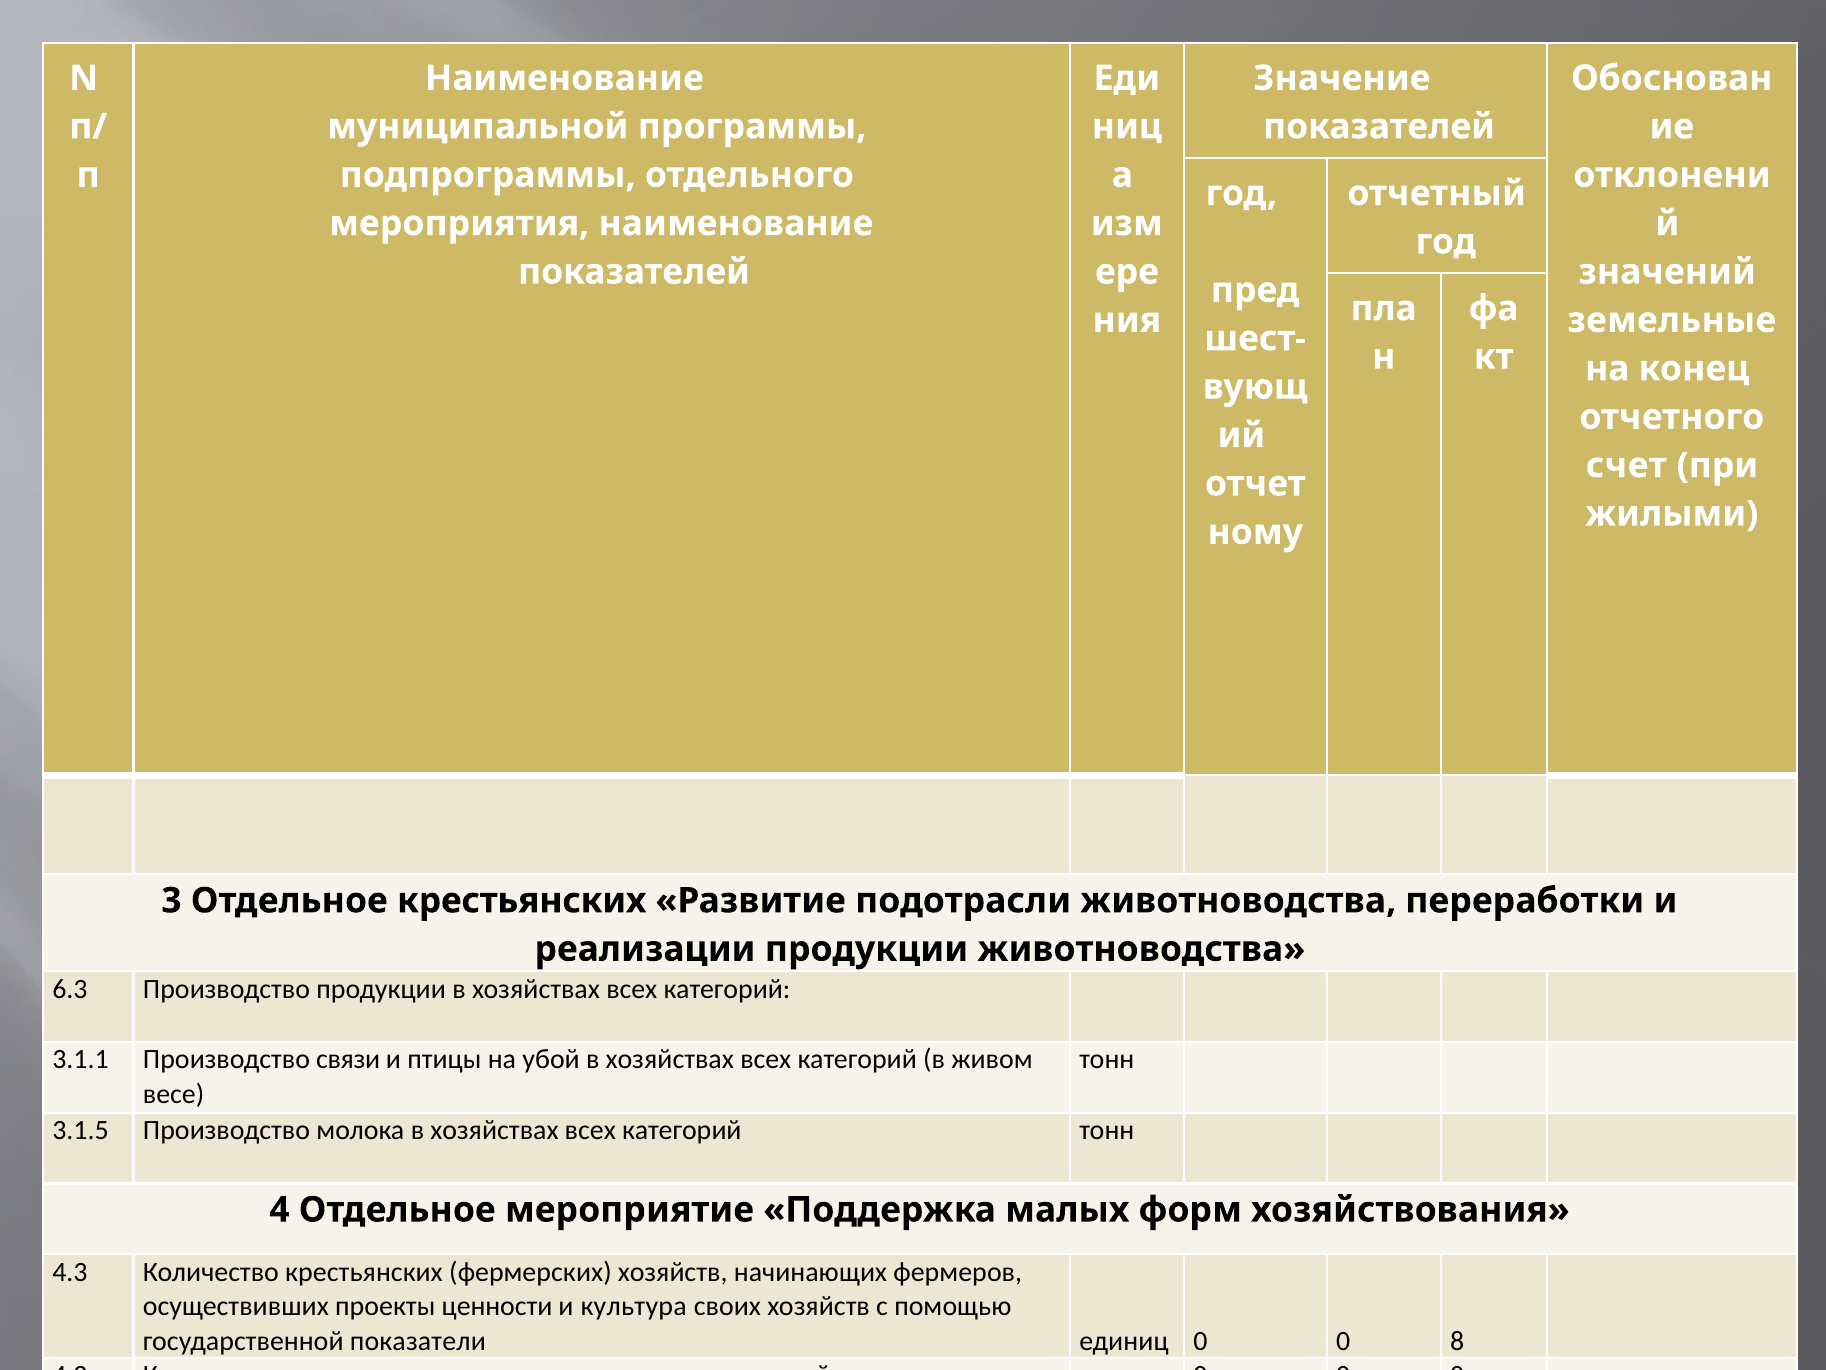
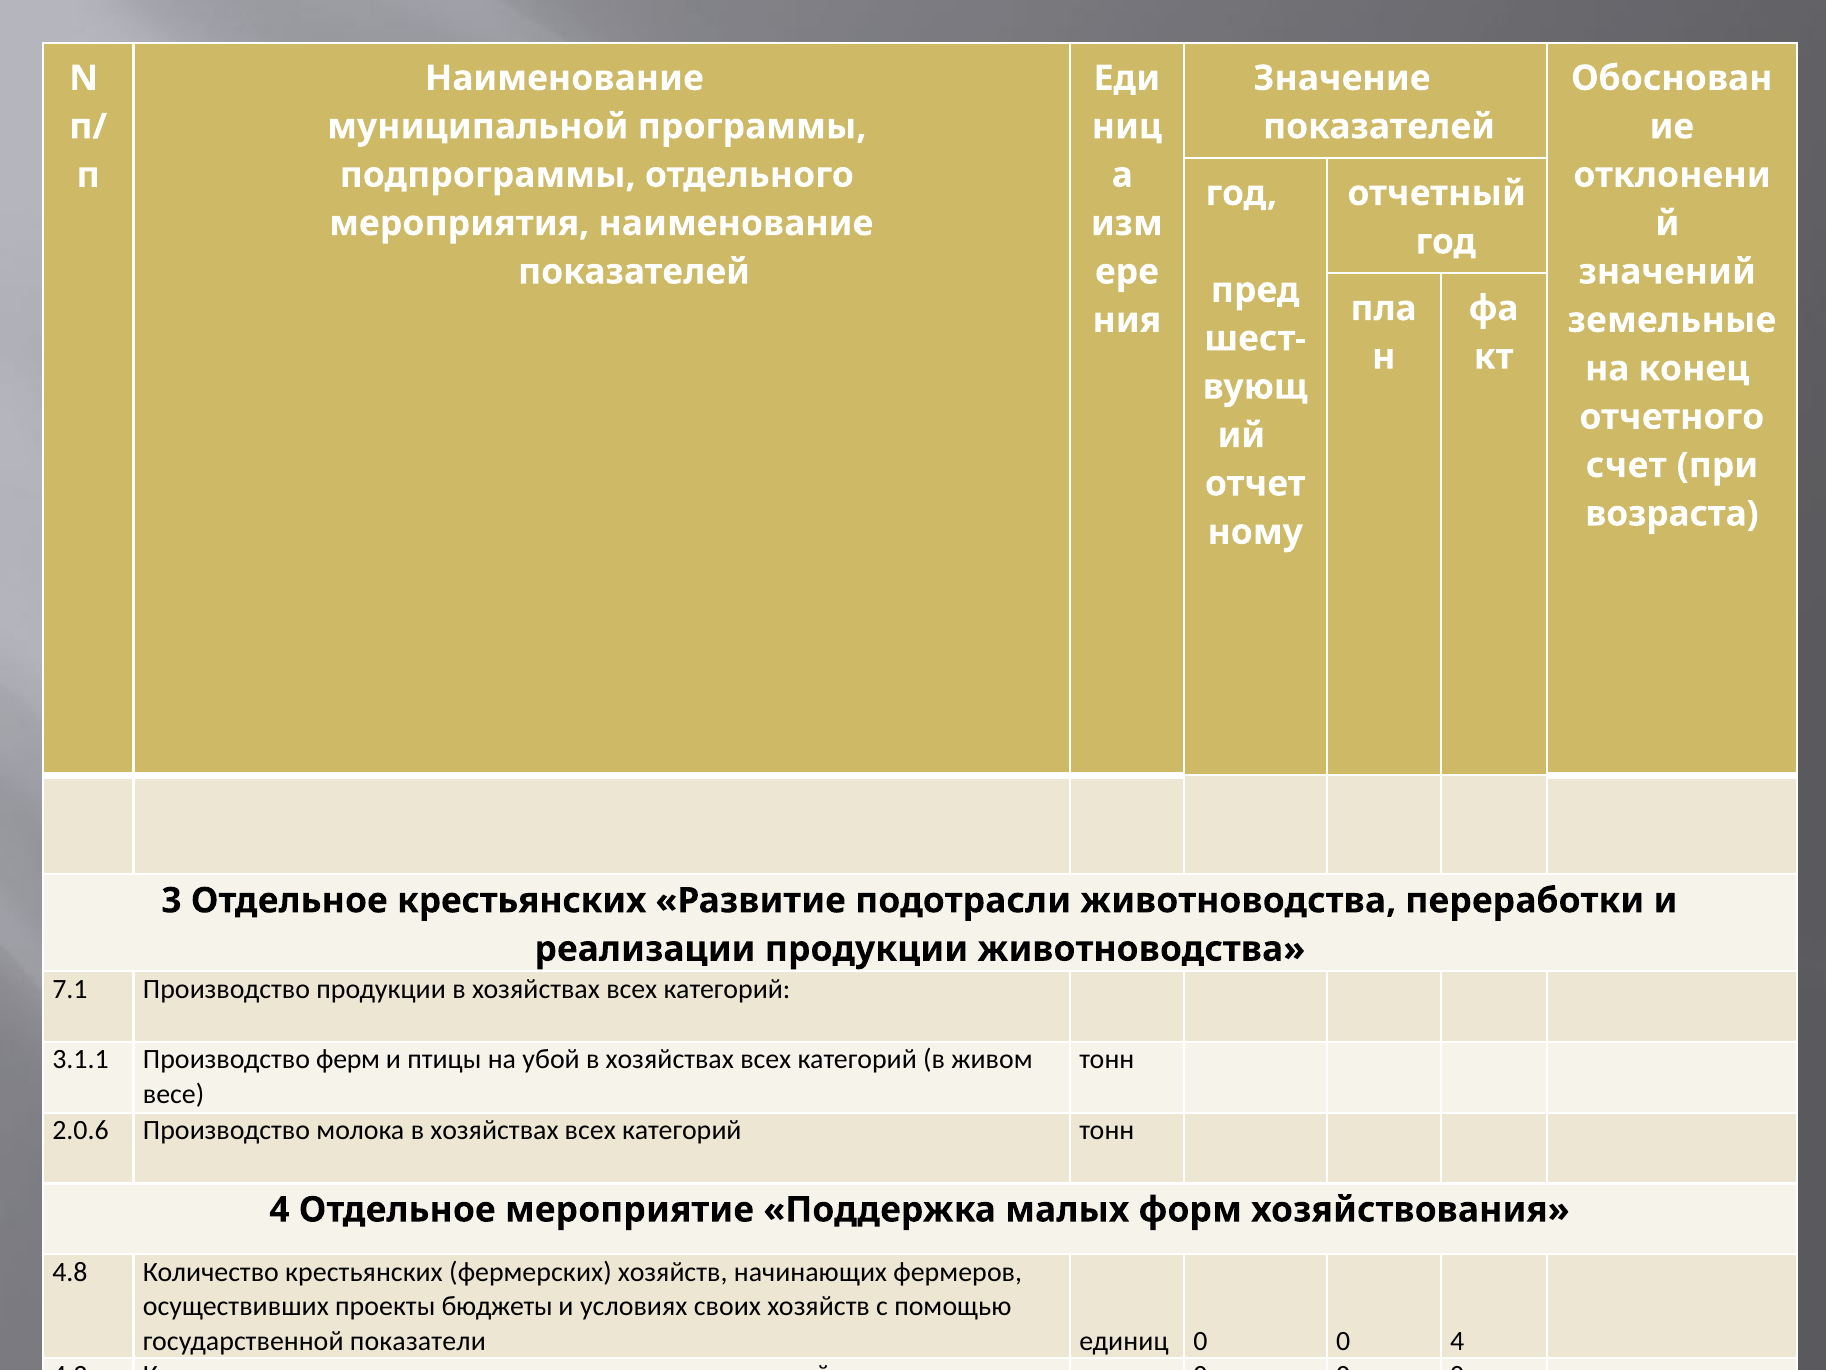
жилыми: жилыми -> возраста (1672, 514)
6.3: 6.3 -> 7.1 (70, 988)
Производство связи: связи -> ферм (348, 1059)
3.1.5: 3.1.5 -> 2.0.6 (80, 1130)
4.3: 4.3 -> 4.8 (70, 1271)
ценности: ценности -> бюджеты (497, 1306)
культура: культура -> условиях (634, 1306)
0 8: 8 -> 4 (1457, 1340)
